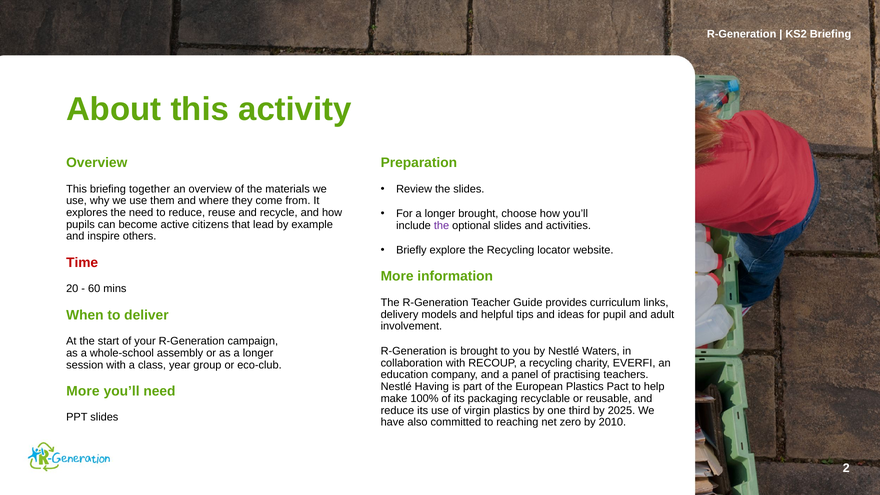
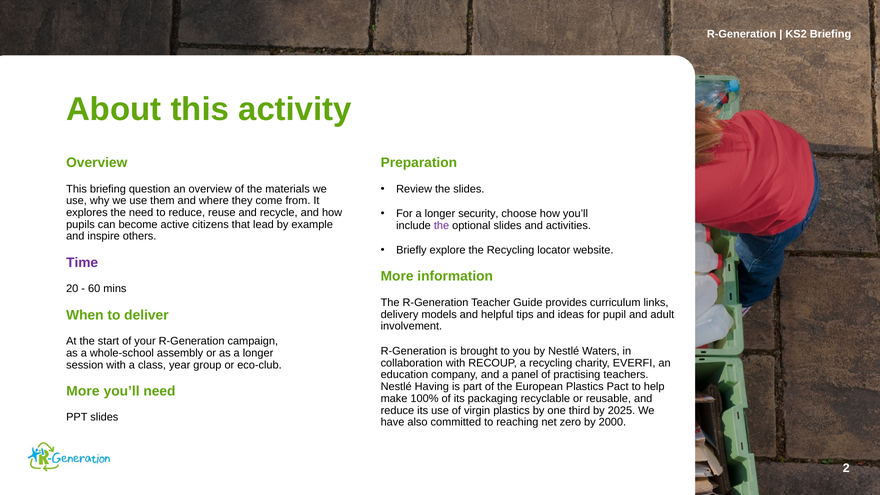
together: together -> question (150, 189)
longer brought: brought -> security (478, 214)
Time colour: red -> purple (82, 263)
2010: 2010 -> 2000 (612, 422)
